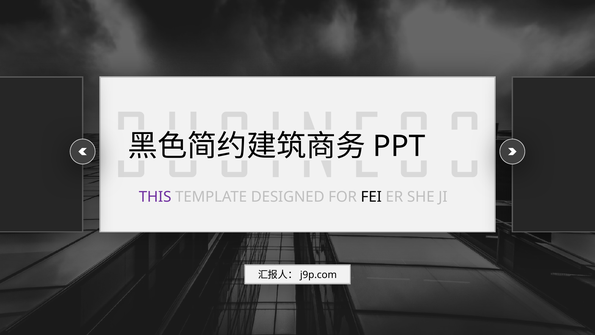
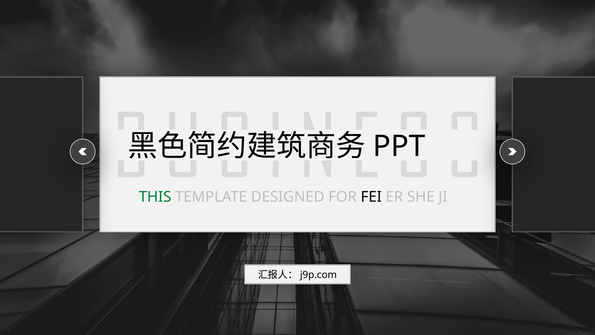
THIS colour: purple -> green (155, 197)
